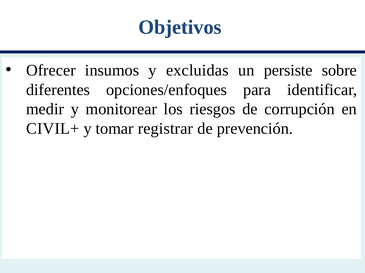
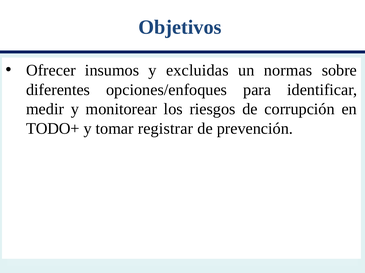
persiste: persiste -> normas (288, 70)
CIVIL+: CIVIL+ -> TODO+ (53, 129)
